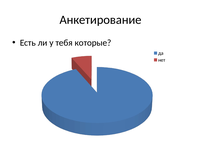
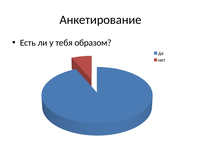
которые: которые -> образом (93, 43)
